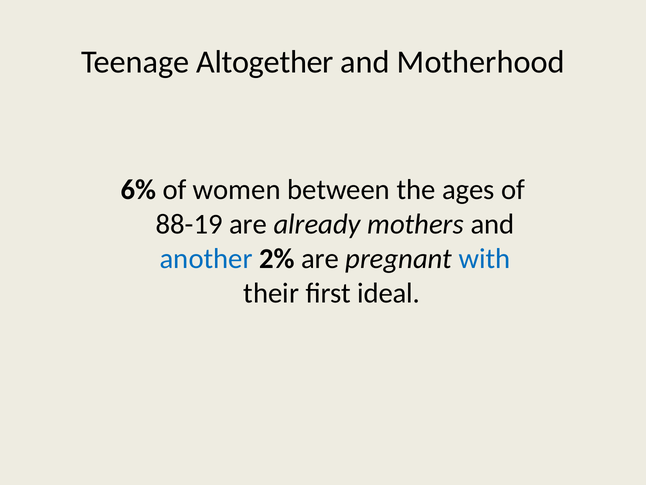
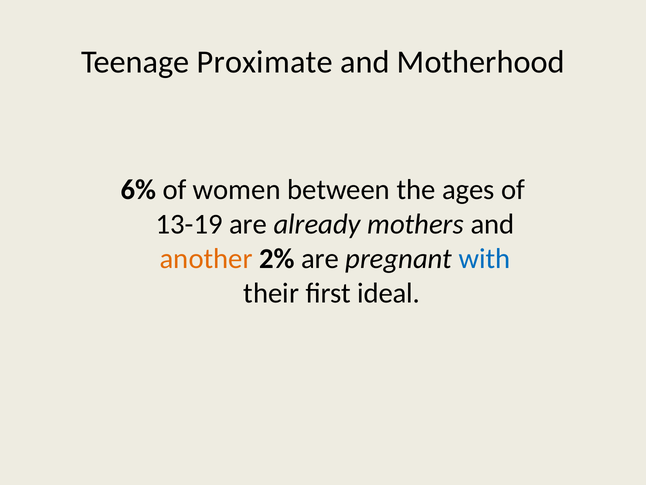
Altogether: Altogether -> Proximate (265, 62)
88-19: 88-19 -> 13-19 (189, 224)
another colour: blue -> orange (206, 258)
